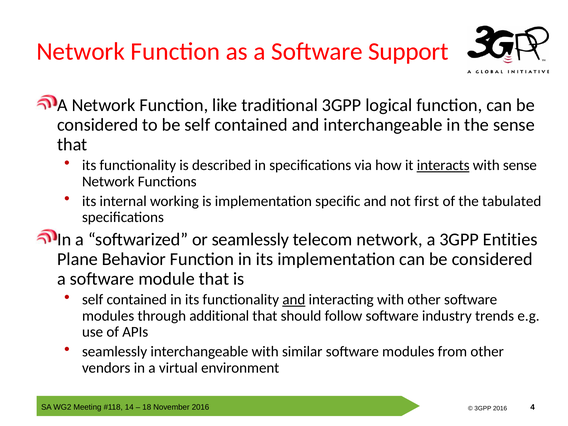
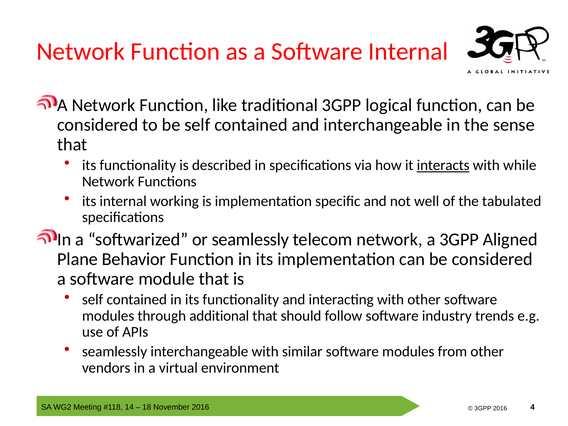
Software Support: Support -> Internal (408, 51)
with sense: sense -> while (520, 165)
first: first -> well (427, 201)
Entities: Entities -> Aligned (510, 240)
and underline: present -> none (294, 300)
